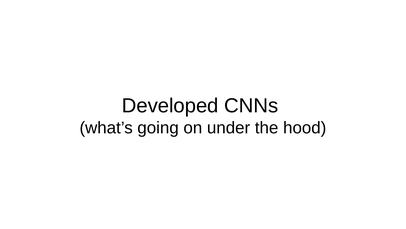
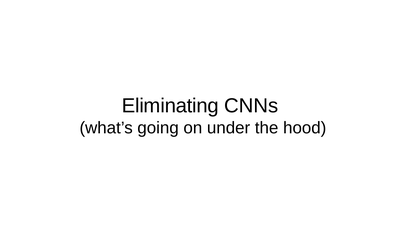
Developed: Developed -> Eliminating (170, 105)
